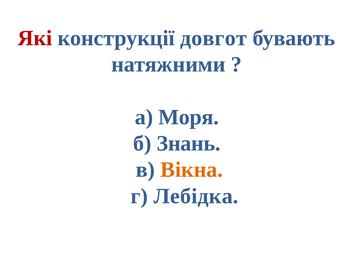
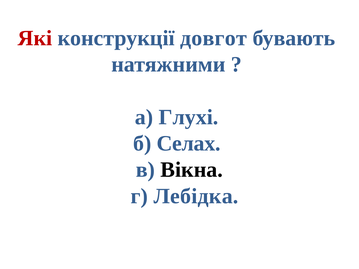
Моря: Моря -> Глухі (188, 117)
Знань: Знань -> Селах (189, 144)
Вікна colour: orange -> black (192, 170)
